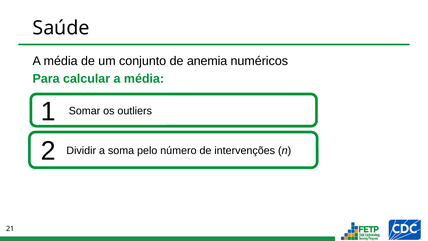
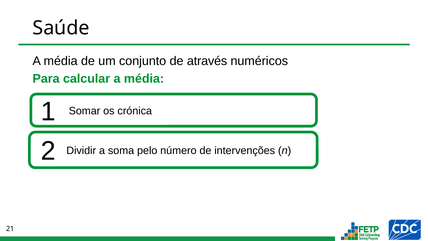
anemia: anemia -> através (207, 61)
outliers: outliers -> crónica (135, 111)
